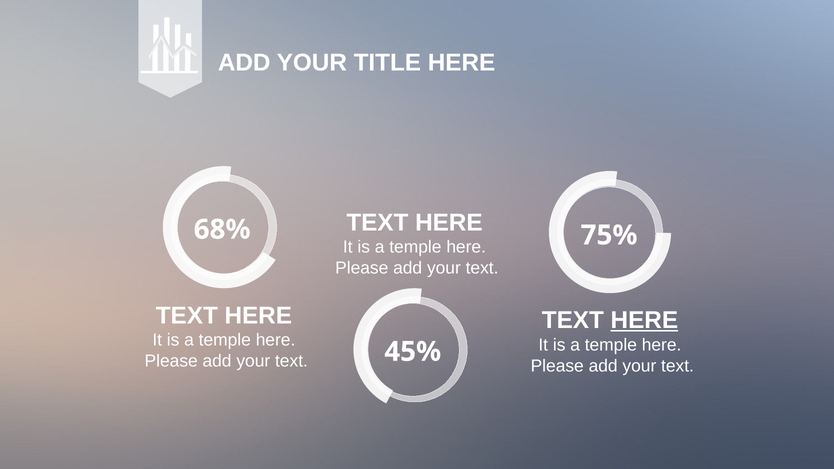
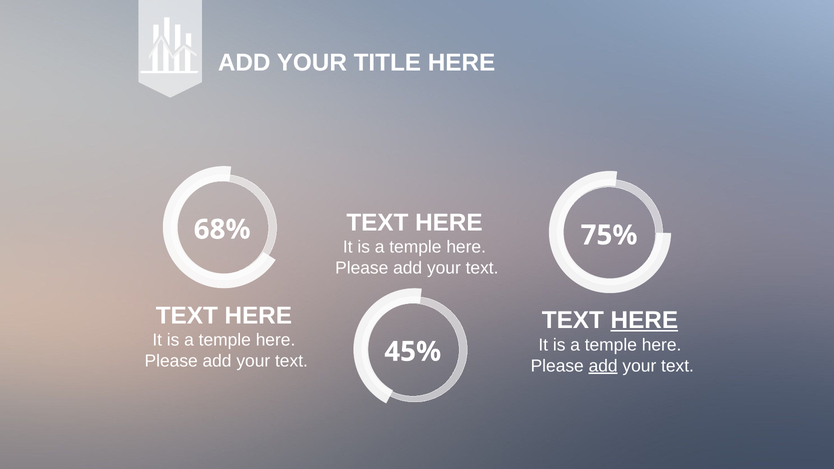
add underline: none -> present (603, 366)
